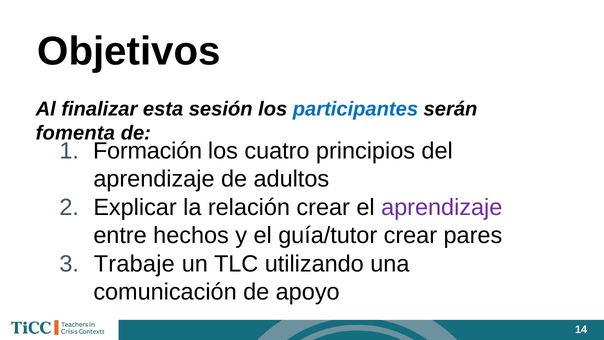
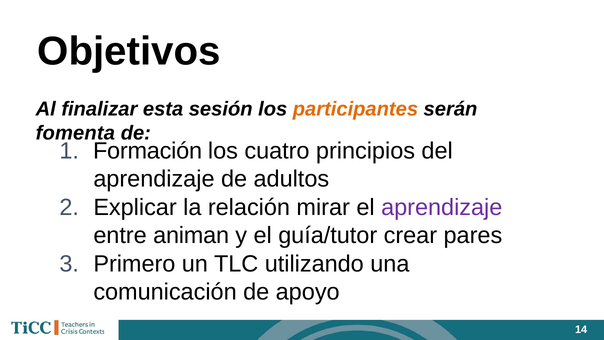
participantes colour: blue -> orange (355, 109)
relación crear: crear -> mirar (323, 207)
hechos: hechos -> animan (191, 235)
Trabaje: Trabaje -> Primero (134, 264)
